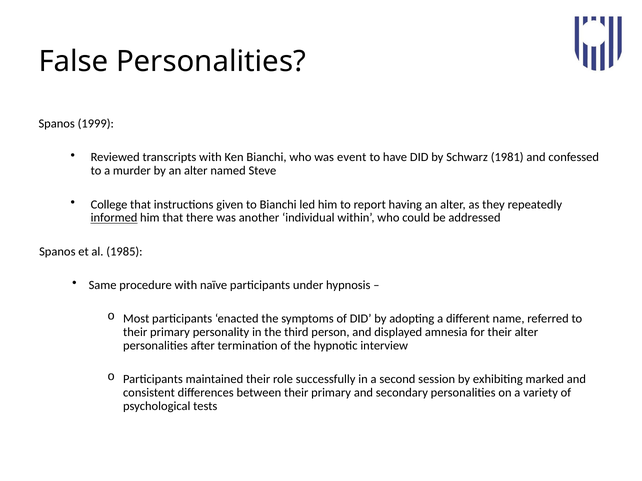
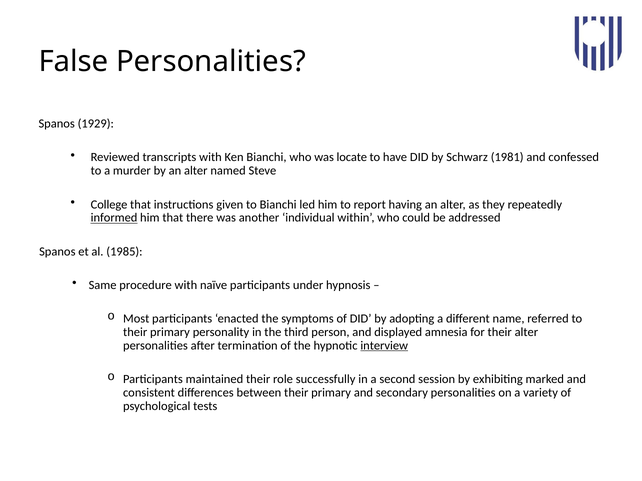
1999: 1999 -> 1929 (96, 124)
event: event -> locate (352, 158)
interview underline: none -> present (384, 346)
